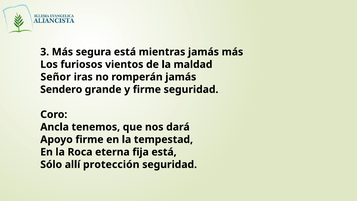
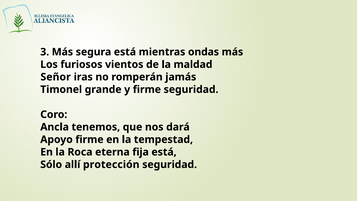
mientras jamás: jamás -> ondas (204, 52)
Sendero: Sendero -> Timonel (61, 89)
